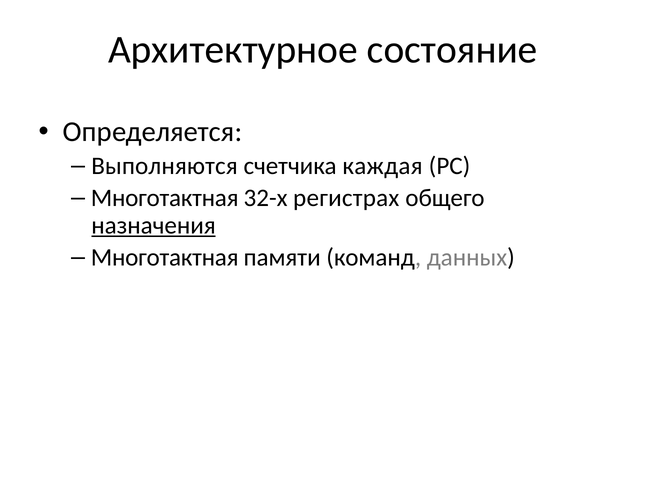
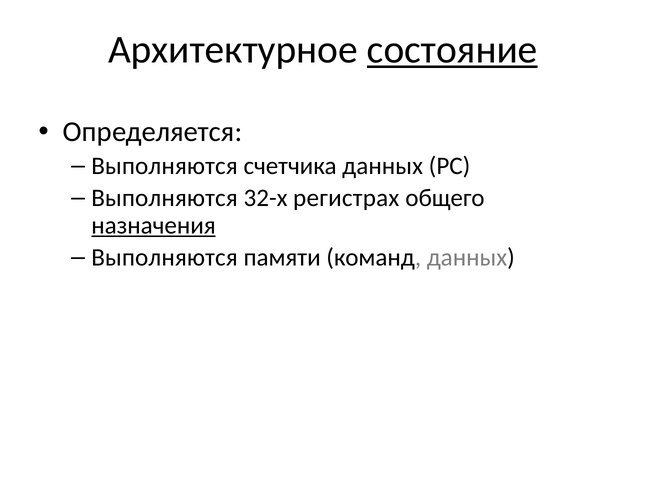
состояние underline: none -> present (452, 50)
счетчика каждая: каждая -> данных (383, 166)
Многотактная: Многотактная -> Выполняются (164, 198)
Многотактная: Многотактная -> Выполняются (164, 257)
